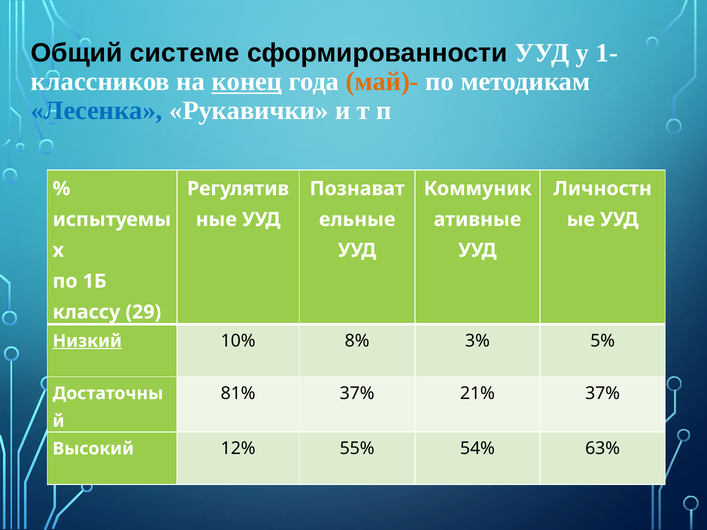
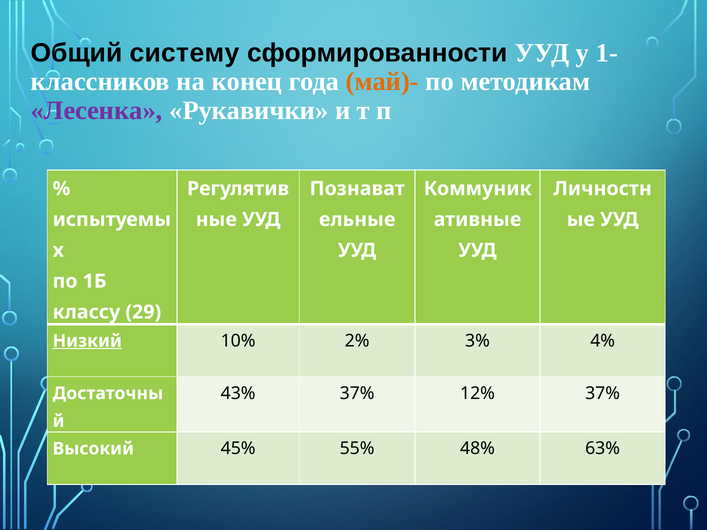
системе: системе -> систему (185, 53)
конец underline: present -> none (247, 82)
Лесенка colour: blue -> purple (97, 110)
8%: 8% -> 2% (357, 341)
5%: 5% -> 4% (603, 341)
81%: 81% -> 43% (238, 394)
21%: 21% -> 12% (477, 394)
12%: 12% -> 45% (238, 449)
54%: 54% -> 48% (477, 449)
